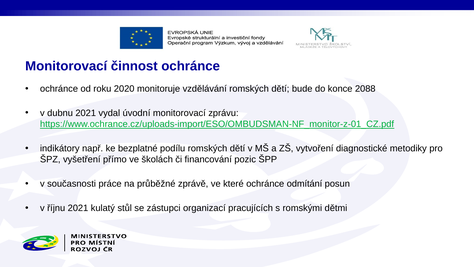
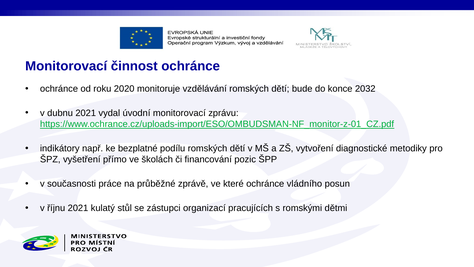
2088: 2088 -> 2032 (365, 89)
odmítání: odmítání -> vládního (304, 184)
